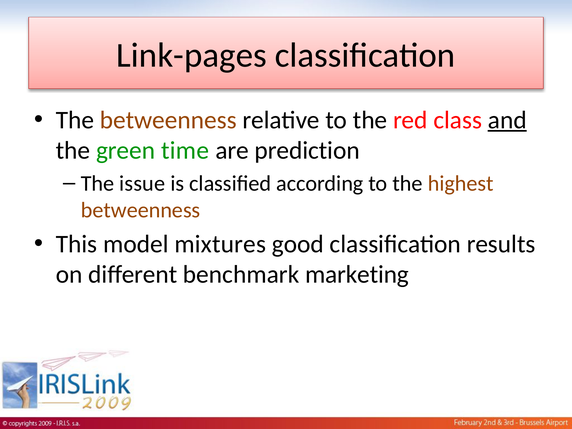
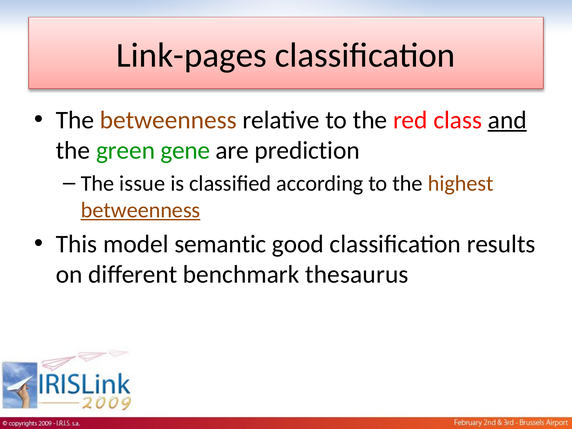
time: time -> gene (185, 151)
betweenness underline: none -> present (141, 210)
mixtures: mixtures -> semantic (220, 244)
marketing: marketing -> thesaurus (357, 275)
